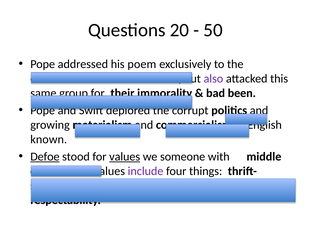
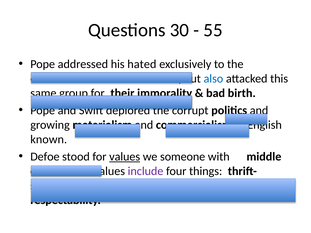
20: 20 -> 30 (179, 30)
50: 50 -> 55 (213, 30)
poem: poem -> hated (142, 64)
also colour: purple -> blue (213, 79)
been: been -> birth (242, 93)
Defoe underline: present -> none (45, 157)
